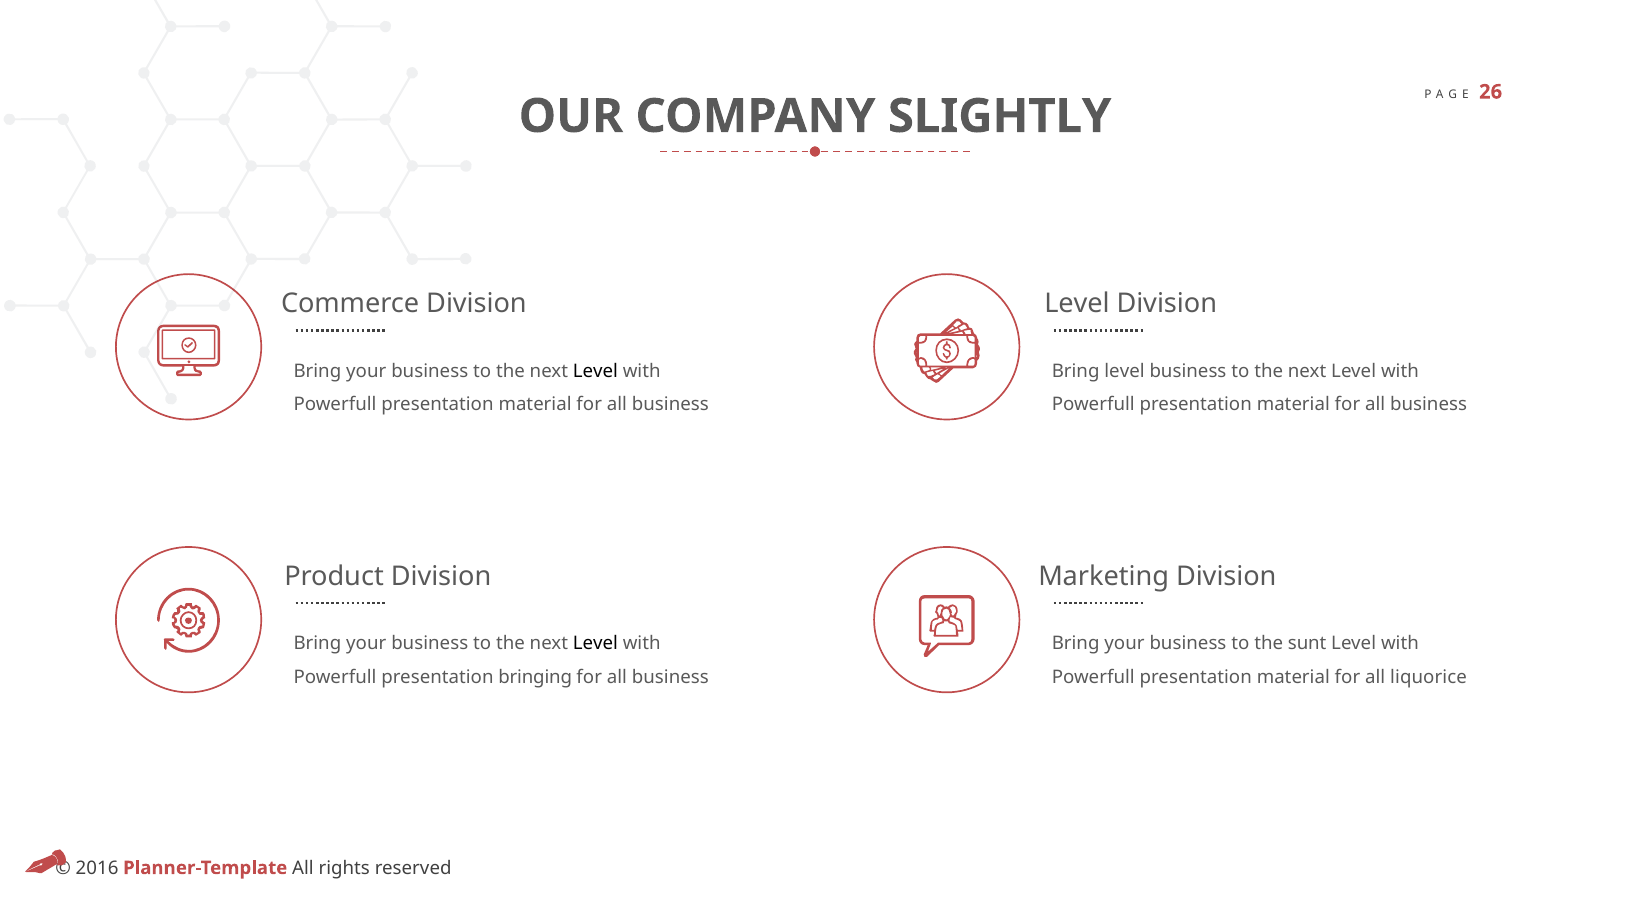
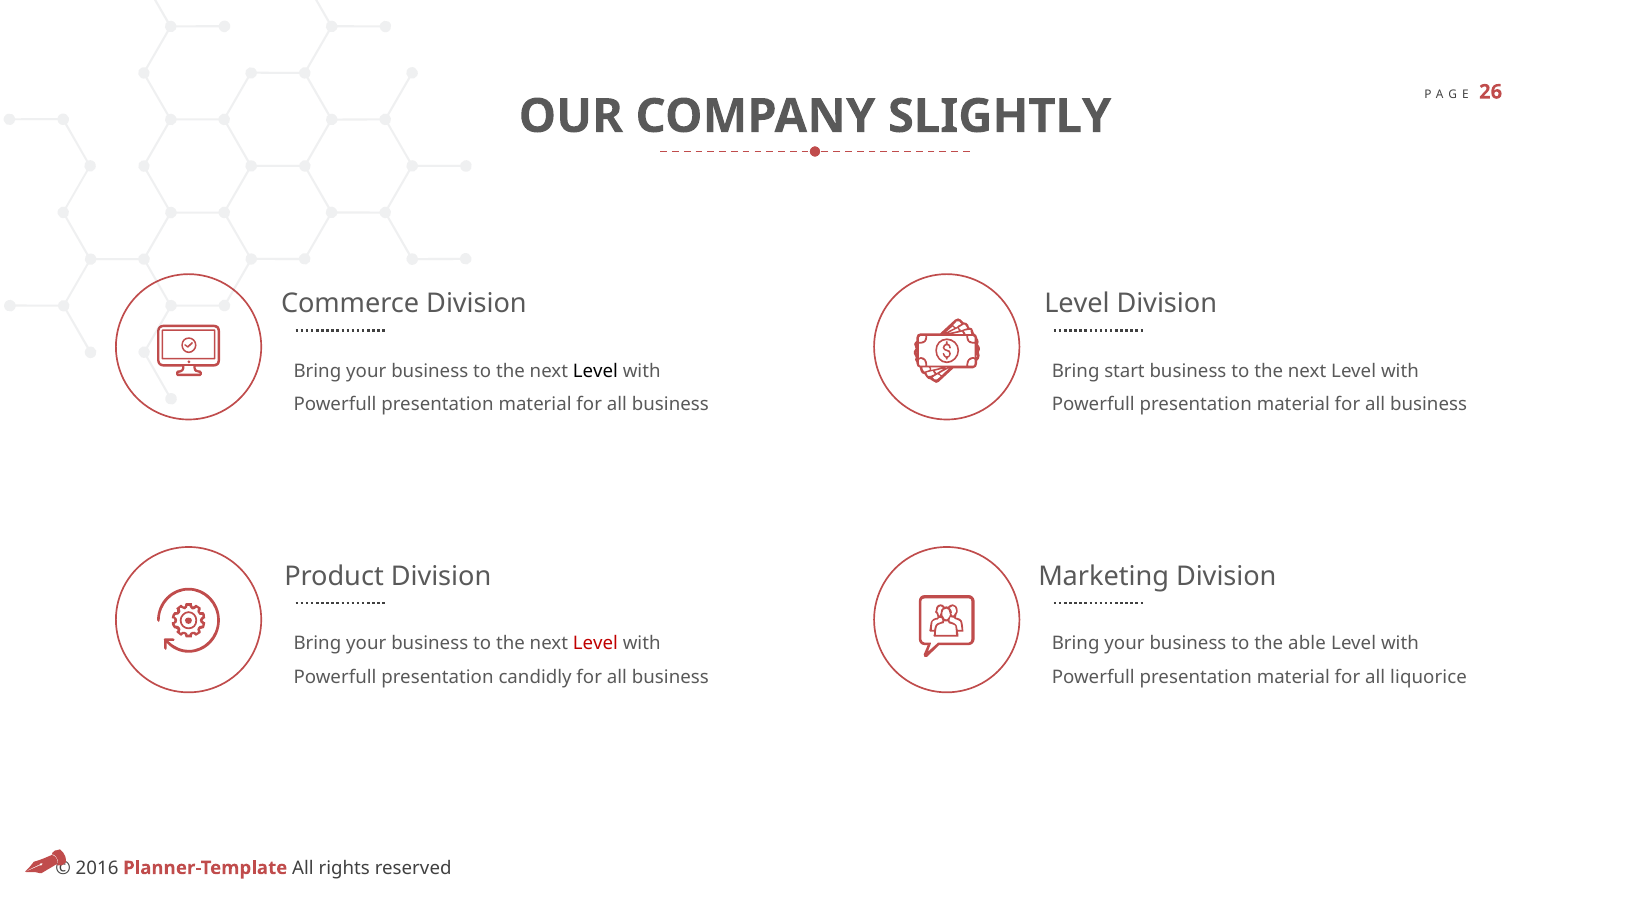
Bring level: level -> start (1125, 371)
Level colour: black -> red (595, 644)
sunt: sunt -> able (1307, 644)
bringing: bringing -> candidly (535, 677)
